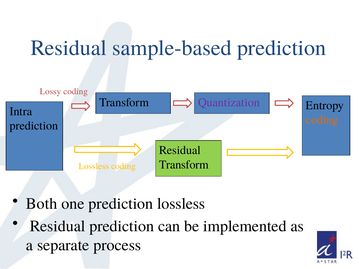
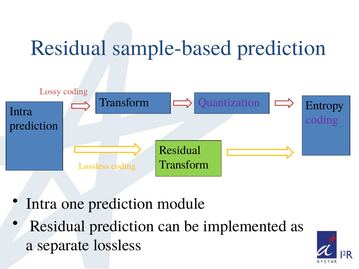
coding colour: orange -> purple (322, 120)
Both: Both -> Intra (42, 204)
prediction lossless: lossless -> module (181, 204)
separate process: process -> lossless (117, 245)
